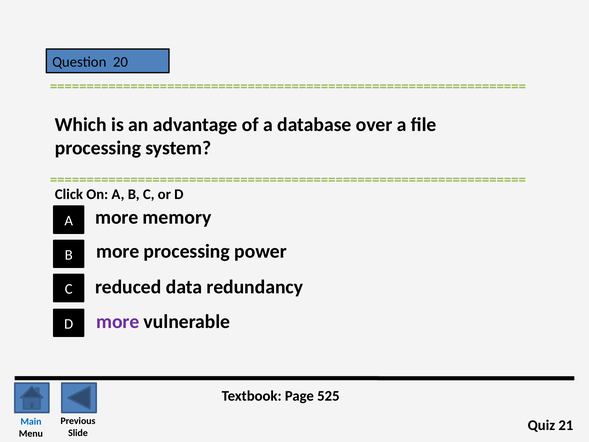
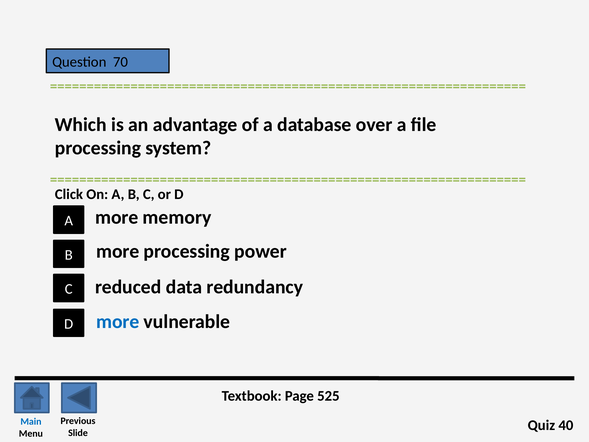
20: 20 -> 70 (120, 62)
more colour: purple -> blue (118, 321)
21: 21 -> 40 (566, 425)
